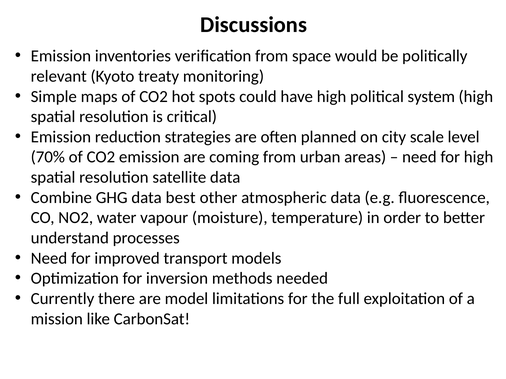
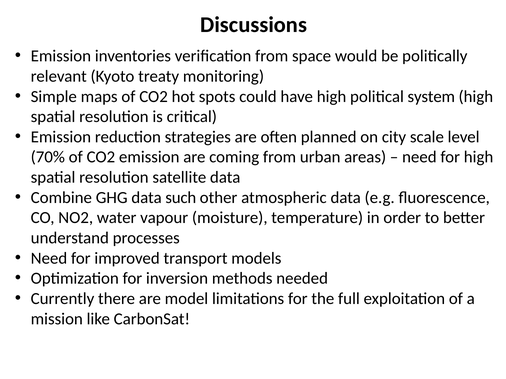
best: best -> such (181, 198)
